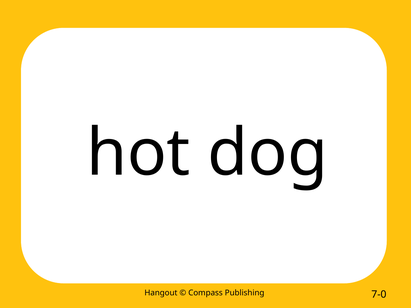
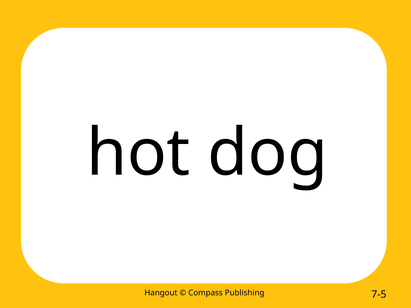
7-0: 7-0 -> 7-5 (379, 295)
